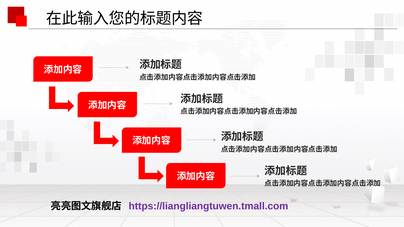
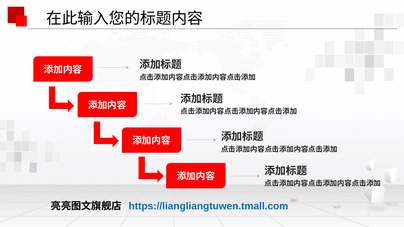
https://liangliangtuwen.tmall.com colour: purple -> blue (208, 206)
